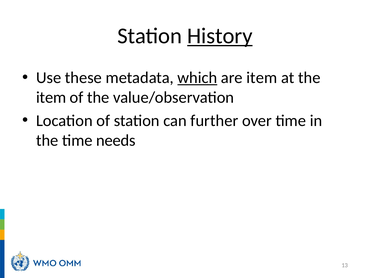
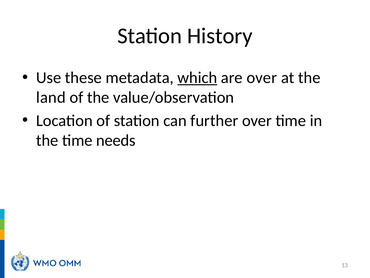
History underline: present -> none (220, 36)
are item: item -> over (262, 78)
item: item -> land (51, 97)
